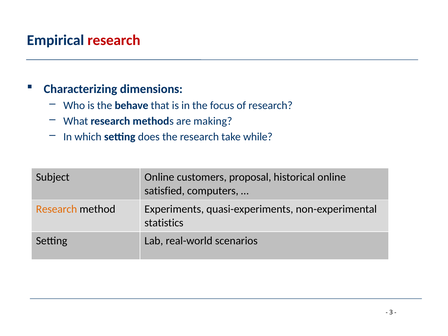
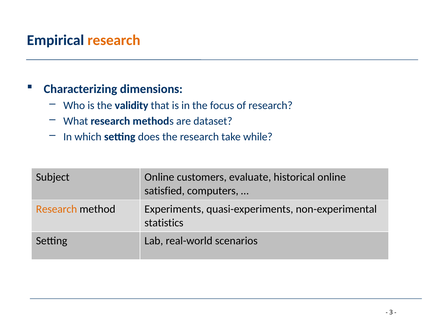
research colour: red -> orange (114, 40)
behave: behave -> validity (132, 105)
making: making -> dataset (213, 121)
proposal: proposal -> evaluate (250, 177)
